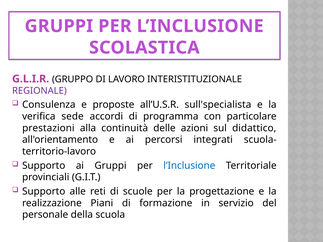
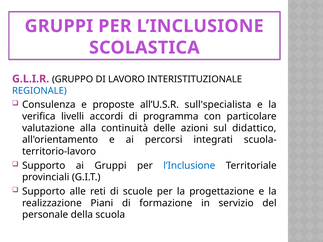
REGIONALE colour: purple -> blue (39, 91)
sede: sede -> livelli (73, 116)
prestazioni: prestazioni -> valutazione (48, 128)
